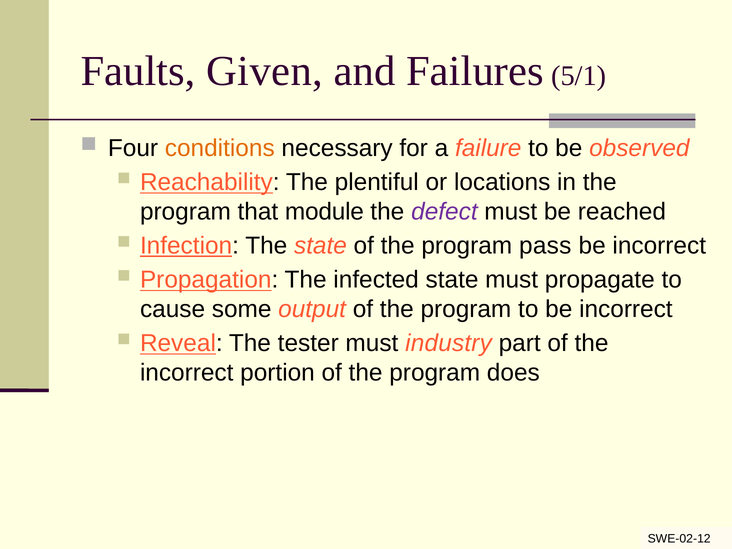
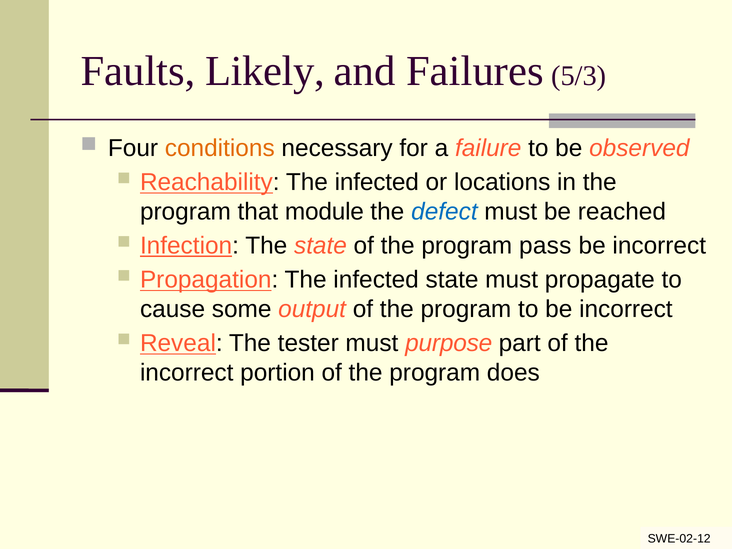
Given: Given -> Likely (265, 71)
5/1: 5/1 -> 5/3 (579, 76)
Reachability The plentiful: plentiful -> infected (377, 182)
defect colour: purple -> blue (444, 212)
industry: industry -> purpose (449, 343)
